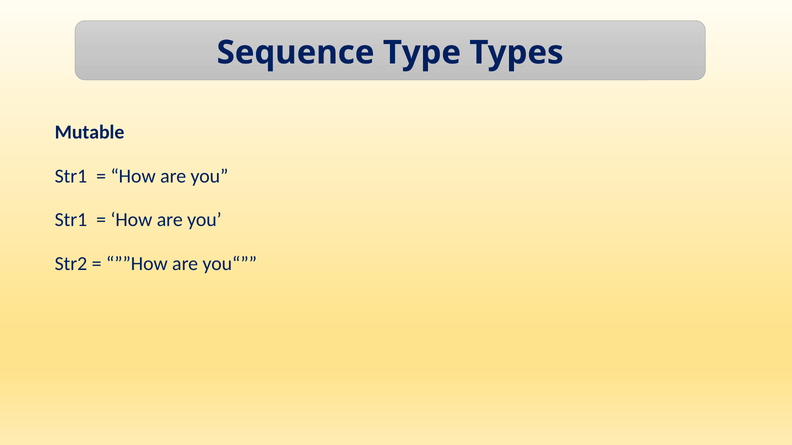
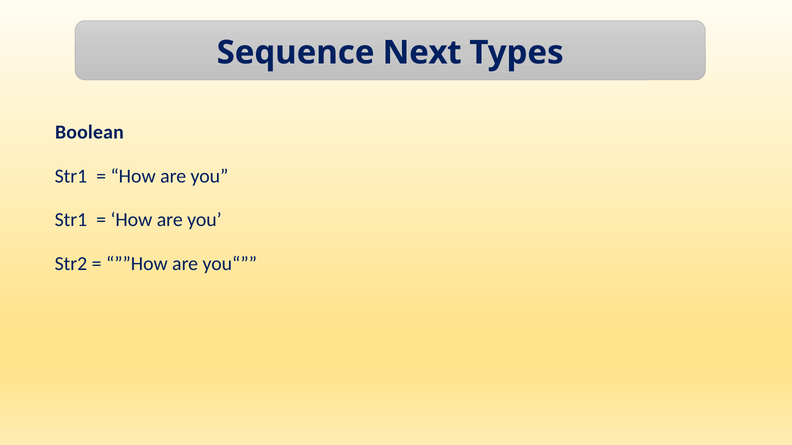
Type: Type -> Next (422, 53)
Mutable: Mutable -> Boolean (89, 132)
